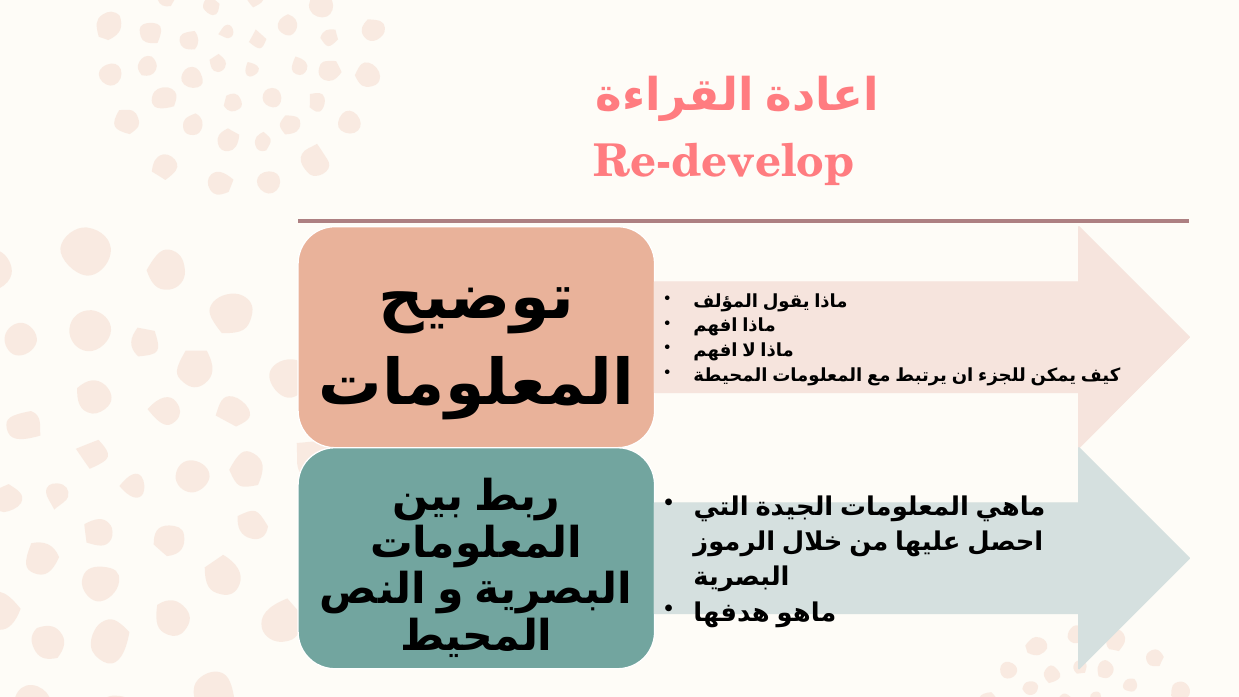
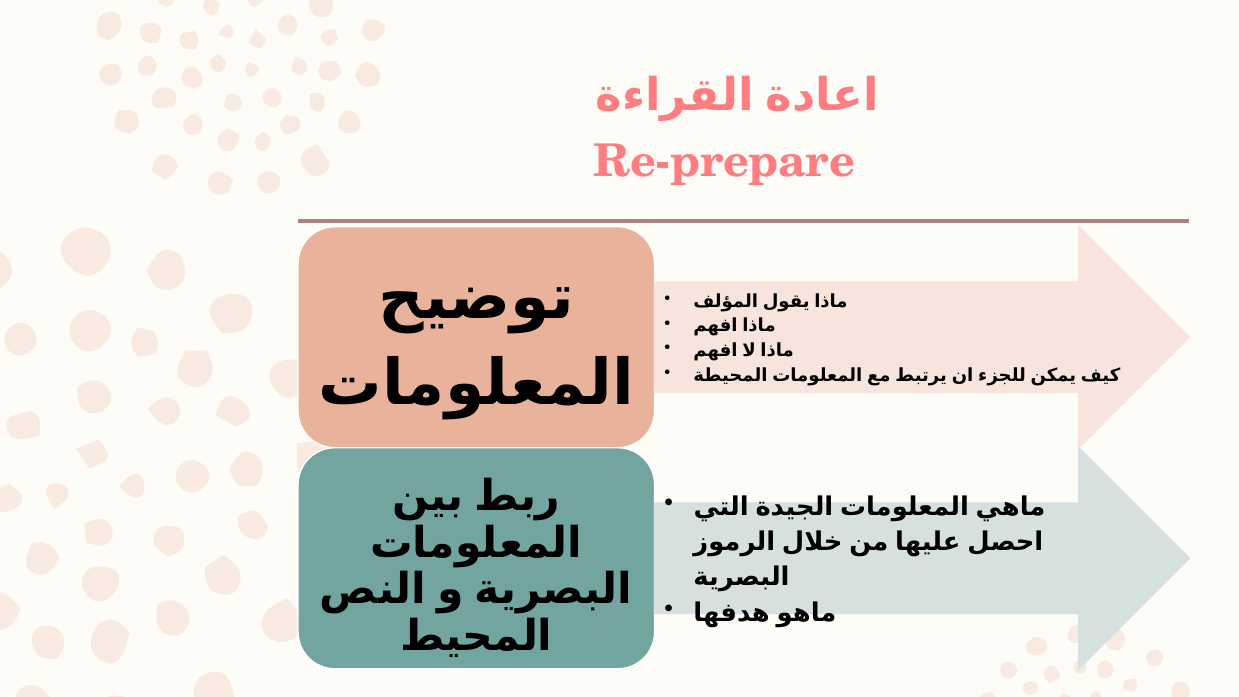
Re-develop: Re-develop -> Re-prepare (724, 162)
